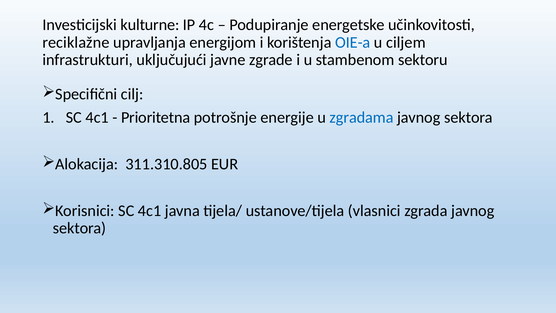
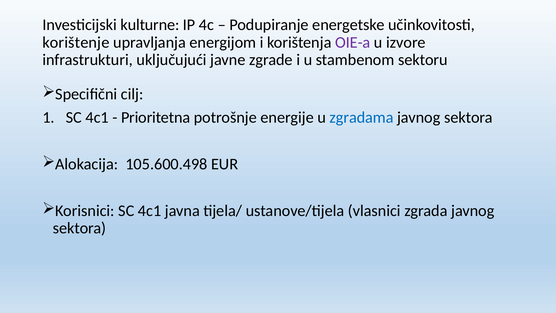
reciklažne: reciklažne -> korištenje (76, 42)
OIE-a colour: blue -> purple (353, 42)
ciljem: ciljem -> izvore (406, 42)
311.310.805: 311.310.805 -> 105.600.498 (166, 164)
